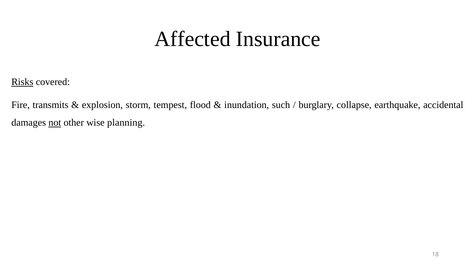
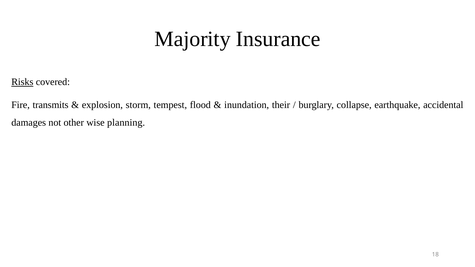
Affected: Affected -> Majority (193, 39)
such: such -> their (281, 105)
not underline: present -> none (55, 123)
